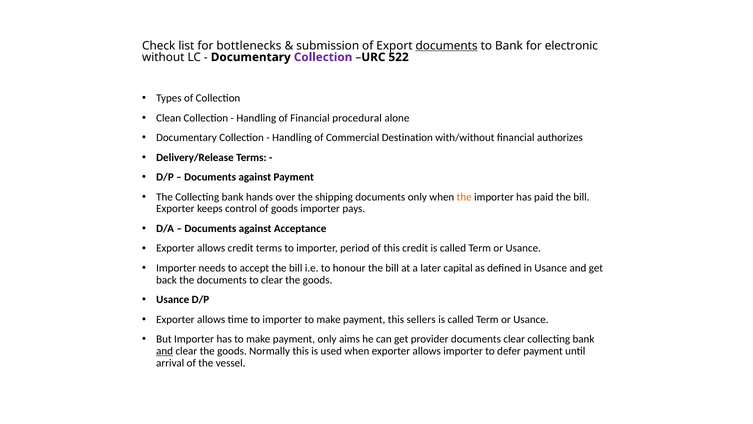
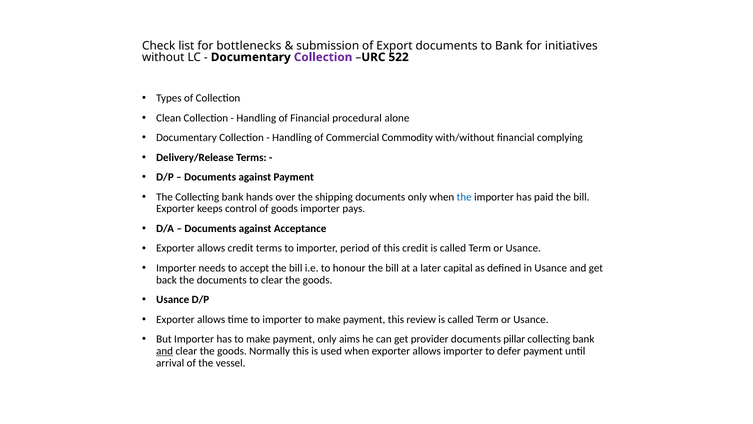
documents underline: present -> none (447, 46)
electronic: electronic -> initiatives (571, 46)
Destination: Destination -> Commodity (407, 138)
authorizes: authorizes -> complying (560, 138)
the colour: orange -> blue (464, 197)
sellers: sellers -> review (421, 319)
documents clear: clear -> pillar (514, 339)
